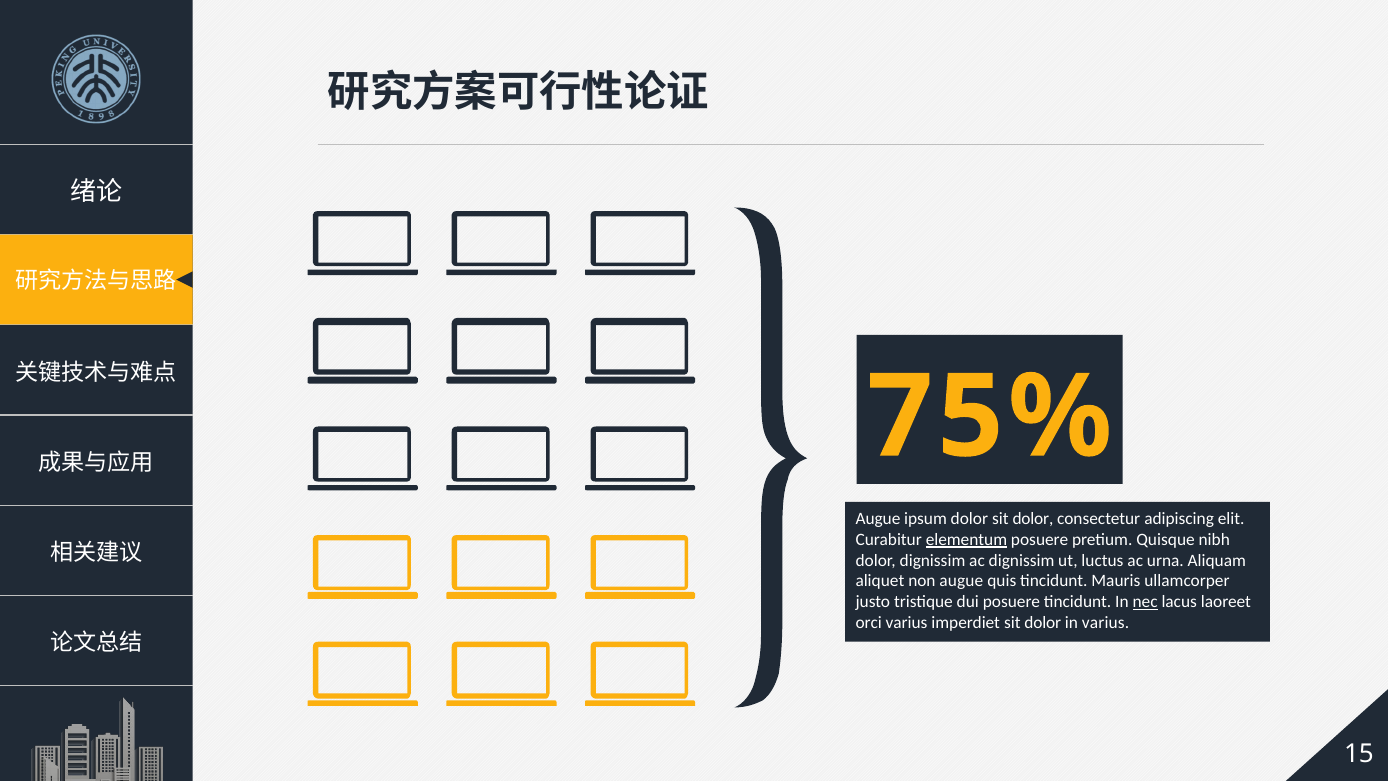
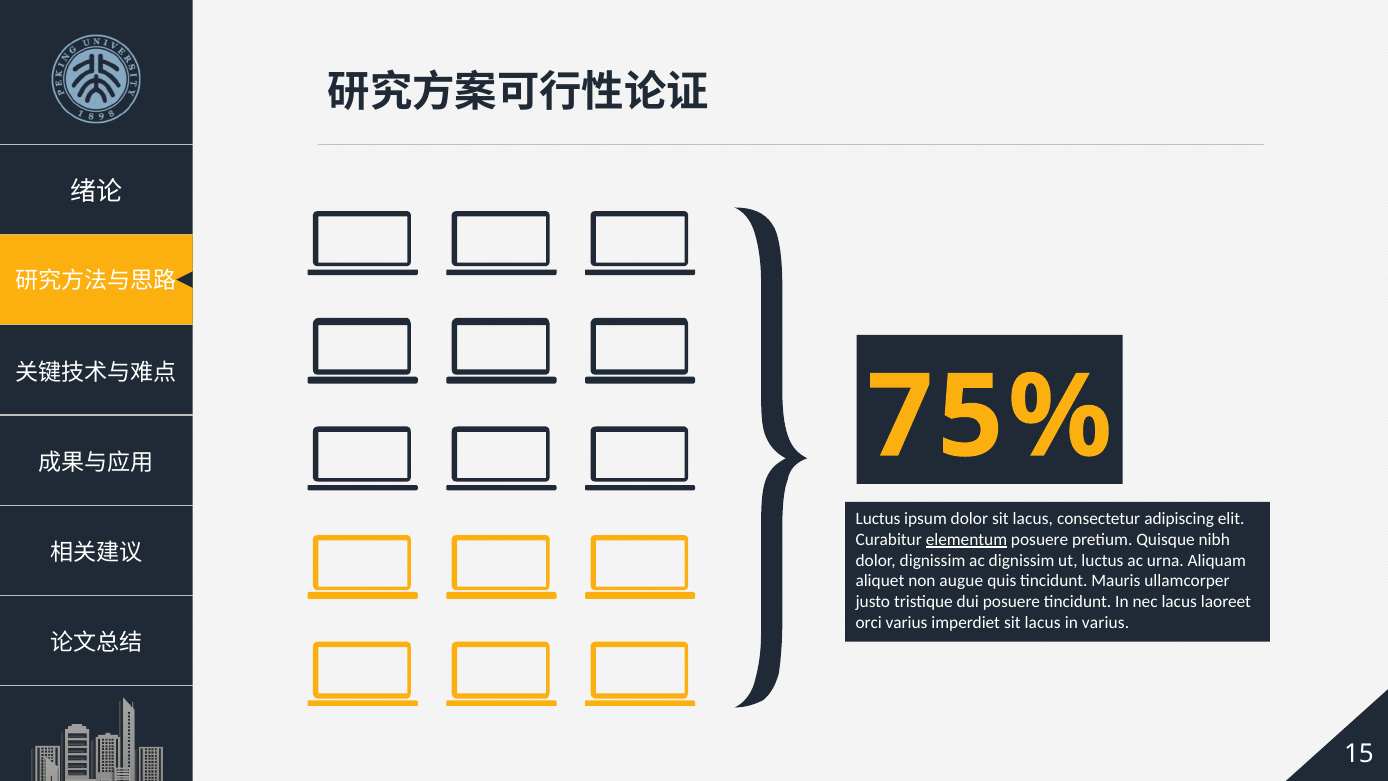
Augue: Augue -> Luctus (878, 519)
dolor sit dolor: dolor -> lacus (1033, 519)
nec underline: present -> none (1145, 602)
imperdiet sit dolor: dolor -> lacus (1043, 623)
